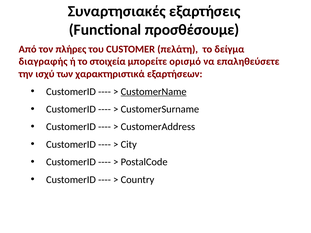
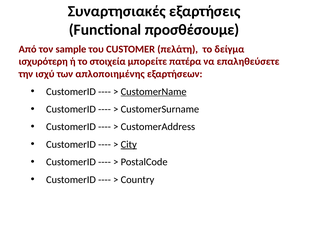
πλήρες: πλήρες -> sample (71, 49)
διαγραφής: διαγραφής -> ισχυρότερη (43, 62)
ορισμό: ορισμό -> πατέρα (185, 62)
χαρακτηριστικά: χαρακτηριστικά -> απλοποιημένης (110, 74)
City underline: none -> present (129, 145)
